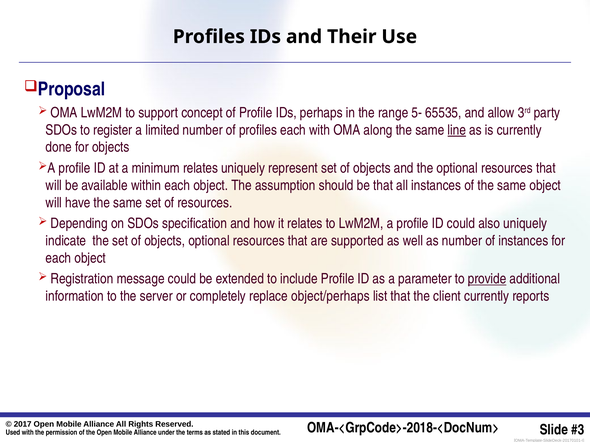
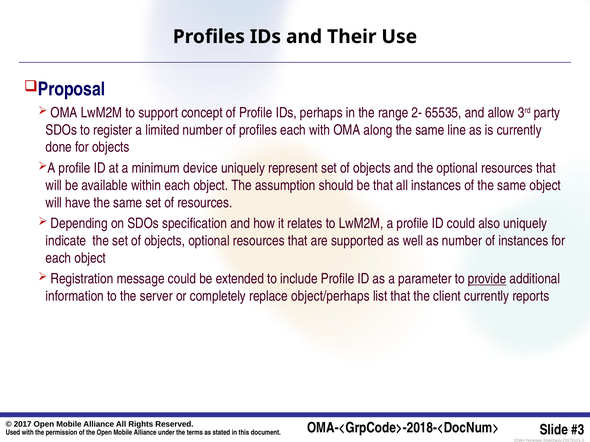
5-: 5- -> 2- (417, 113)
line underline: present -> none (457, 130)
minimum relates: relates -> device (200, 168)
